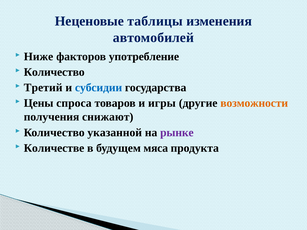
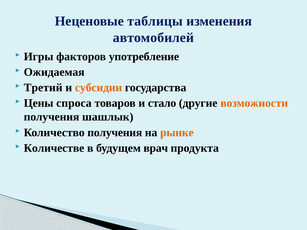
Ниже: Ниже -> Игры (39, 57)
Количество: Количество -> Ожидаемая (54, 72)
субсидии colour: blue -> orange (99, 88)
игры: игры -> стало (162, 103)
снижают: снижают -> шашлык (108, 117)
Количество указанной: указанной -> получения (115, 133)
рынке colour: purple -> orange (177, 133)
мяса: мяса -> врач (156, 148)
